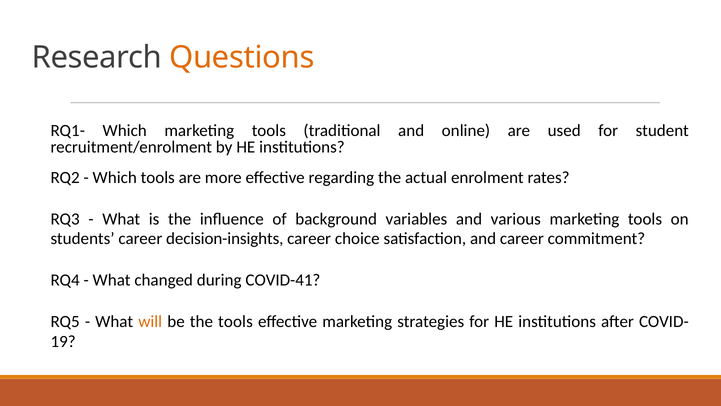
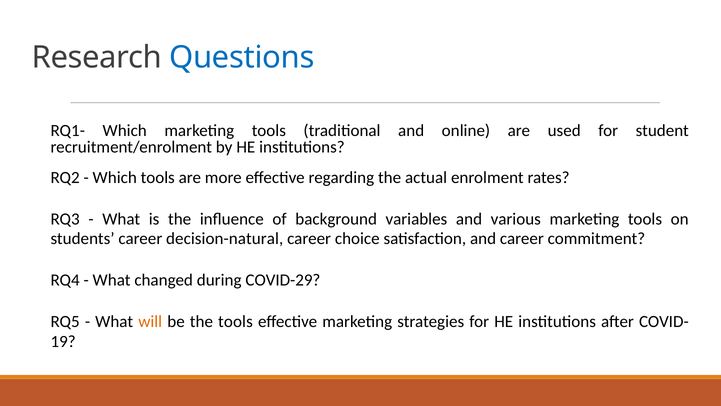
Questions colour: orange -> blue (242, 57)
decision-insights: decision-insights -> decision-natural (225, 238)
COVID-41: COVID-41 -> COVID-29 (283, 280)
